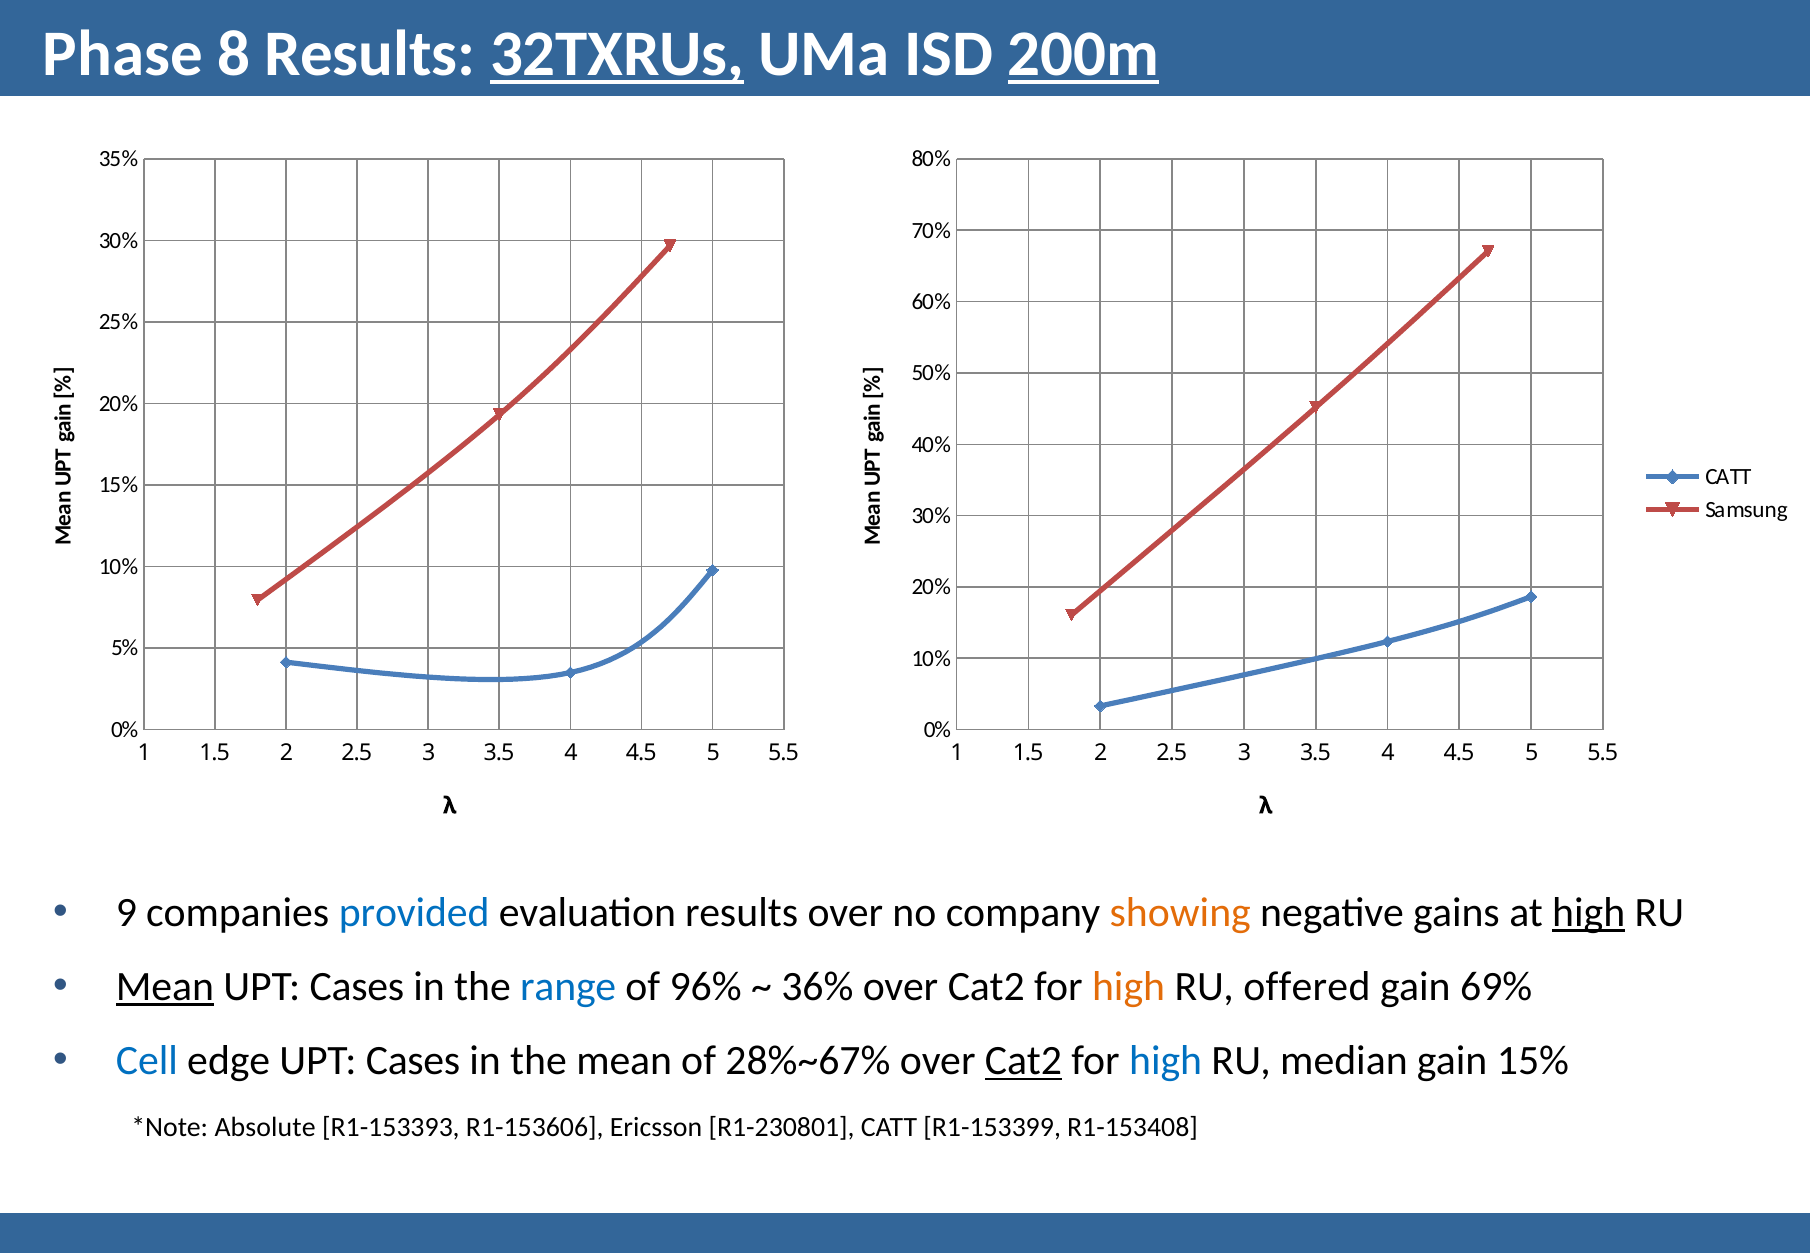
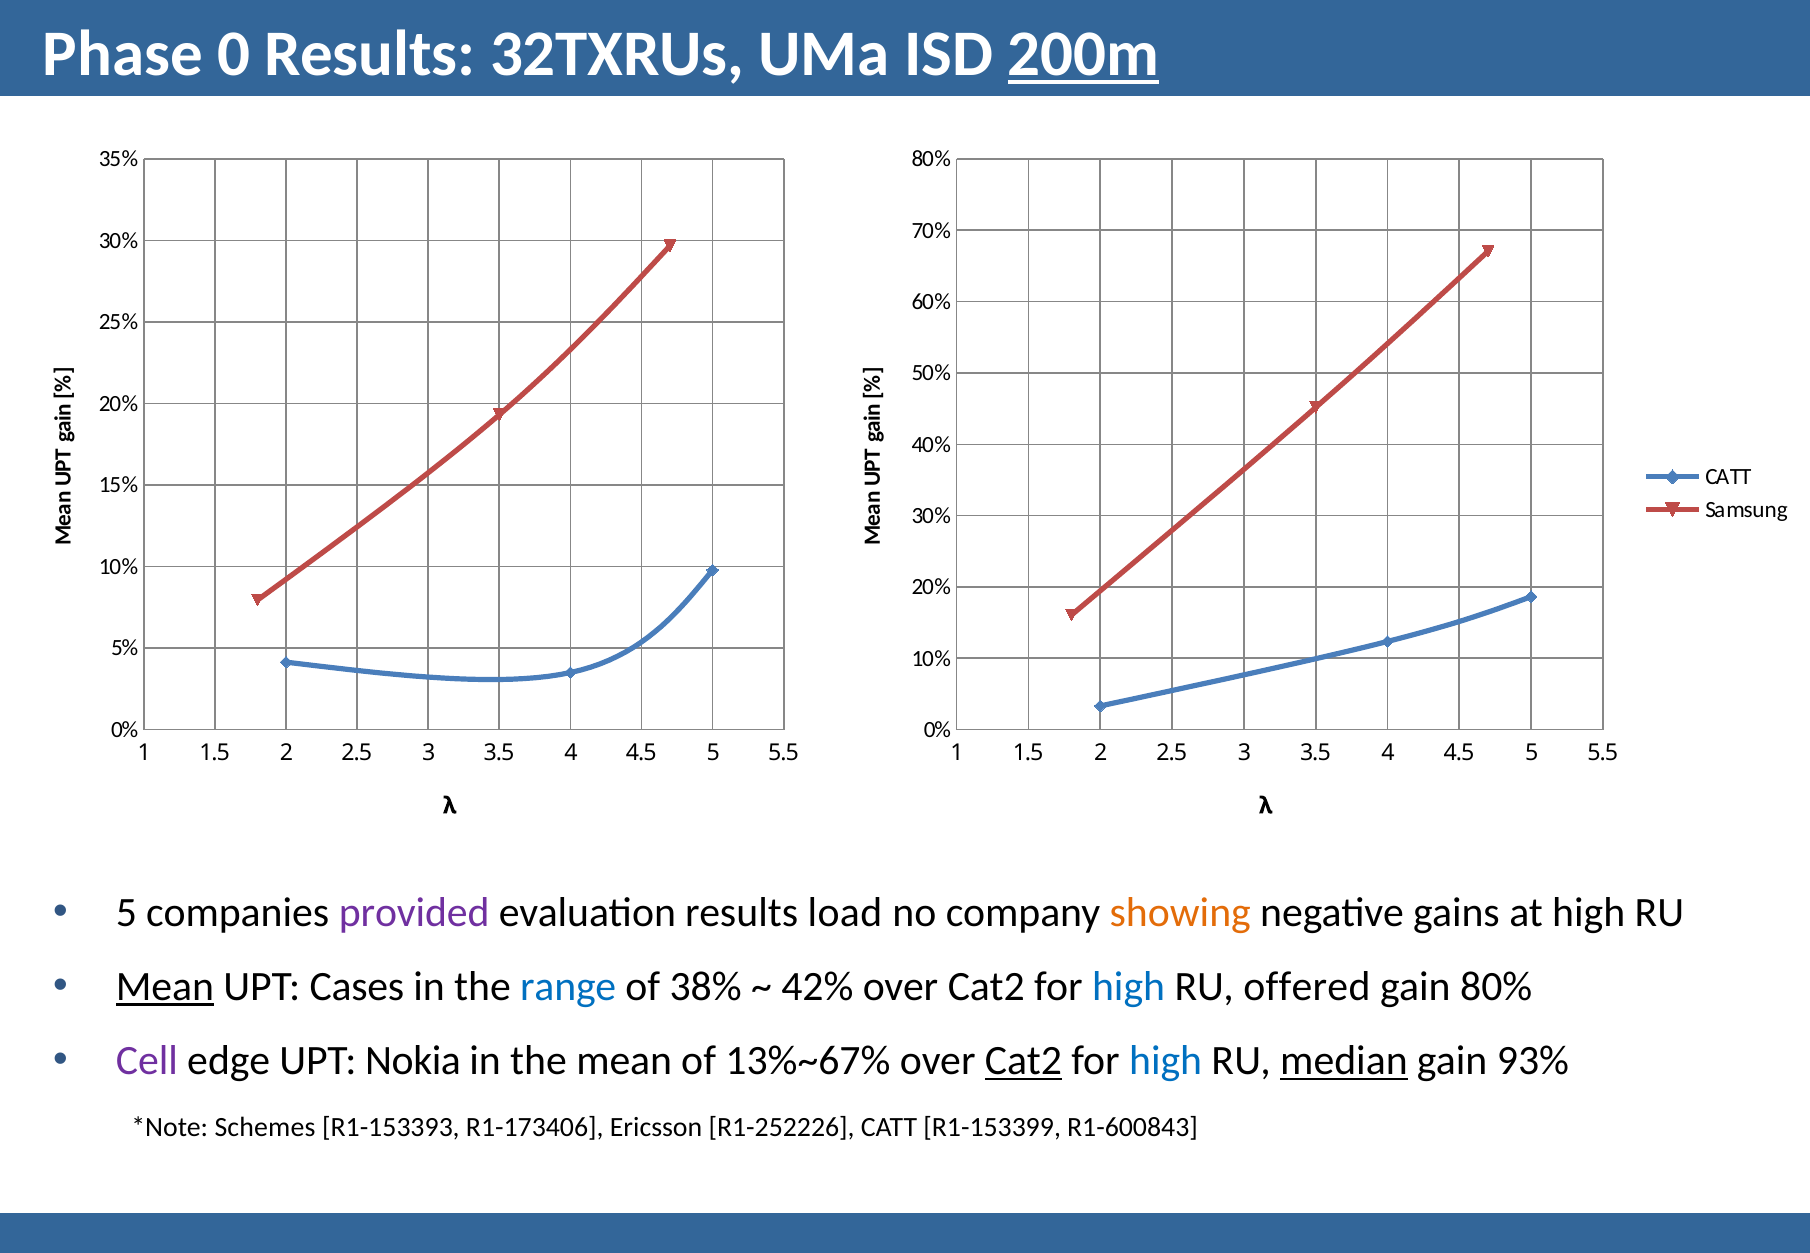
8: 8 -> 0 (233, 54)
32TXRUs underline: present -> none (617, 54)
9: 9 -> 5 (126, 913)
provided colour: blue -> purple (414, 913)
results over: over -> load (845, 913)
high underline: present -> none (1589, 913)
96%: 96% -> 38% (706, 987)
36%: 36% -> 42% (817, 987)
high colour: orange -> blue (1129, 987)
gain 69%: 69% -> 80% (1496, 987)
Cell colour: blue -> purple (147, 1061)
edge UPT Cases: Cases -> Nokia (413, 1061)
28%~67%: 28%~67% -> 13%~67% (808, 1061)
median underline: none -> present (1344, 1061)
gain 15%: 15% -> 93% (1533, 1061)
Absolute: Absolute -> Schemes (265, 1127)
R1-153606: R1-153606 -> R1-173406 (535, 1127)
R1-230801: R1-230801 -> R1-252226 (782, 1127)
R1-153408: R1-153408 -> R1-600843 (1132, 1127)
